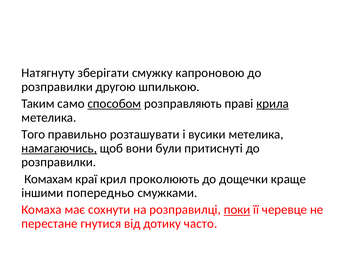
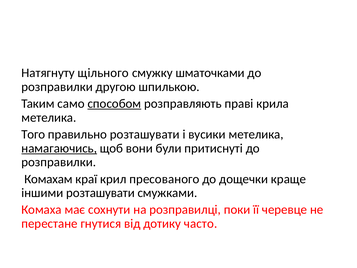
зберігати: зберігати -> щільного (103, 73)
капроновою: капроновою -> шматочками (210, 73)
крила underline: present -> none (273, 104)
проколюють: проколюють -> пресованого (164, 179)
іншими попередньо: попередньо -> розташувати (100, 193)
поки underline: present -> none (237, 210)
